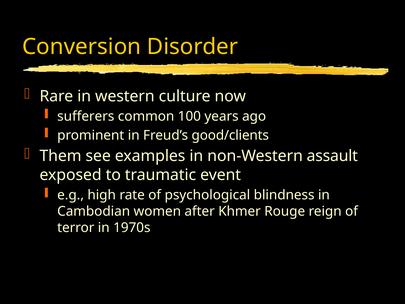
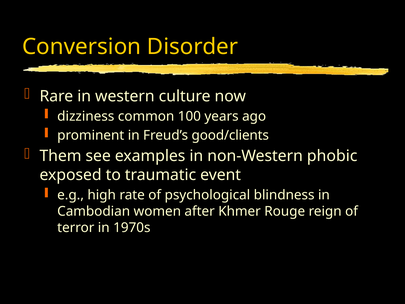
sufferers: sufferers -> dizziness (86, 116)
assault: assault -> phobic (332, 156)
